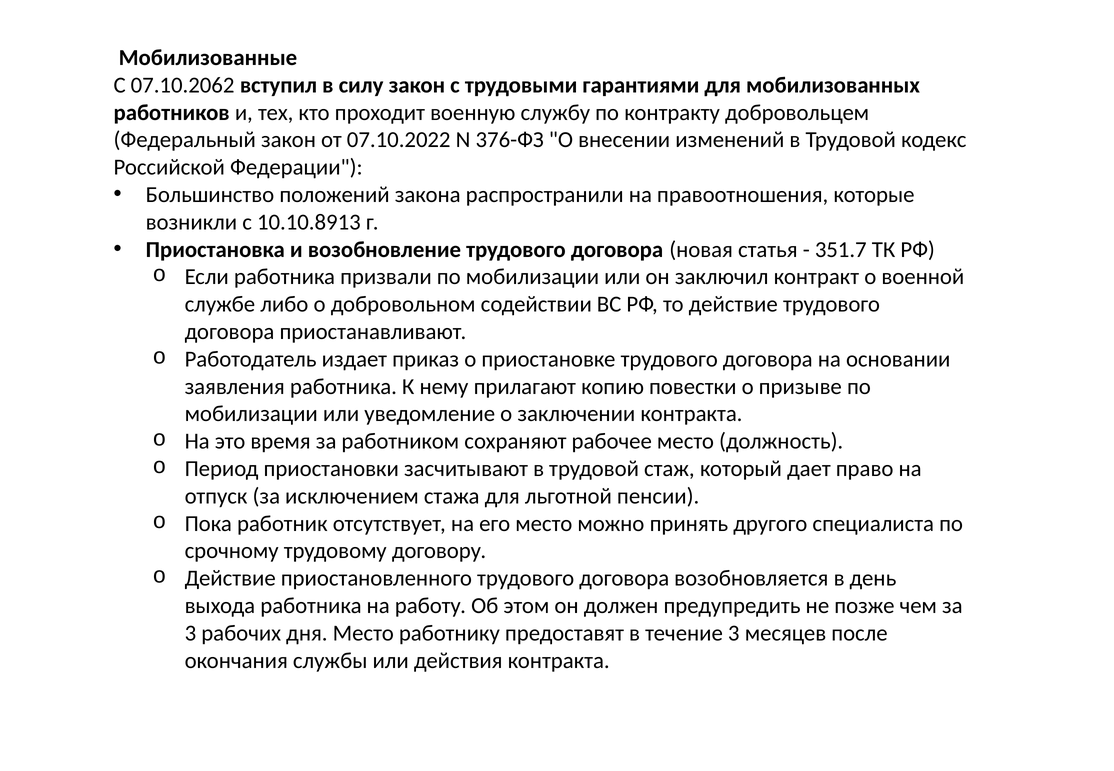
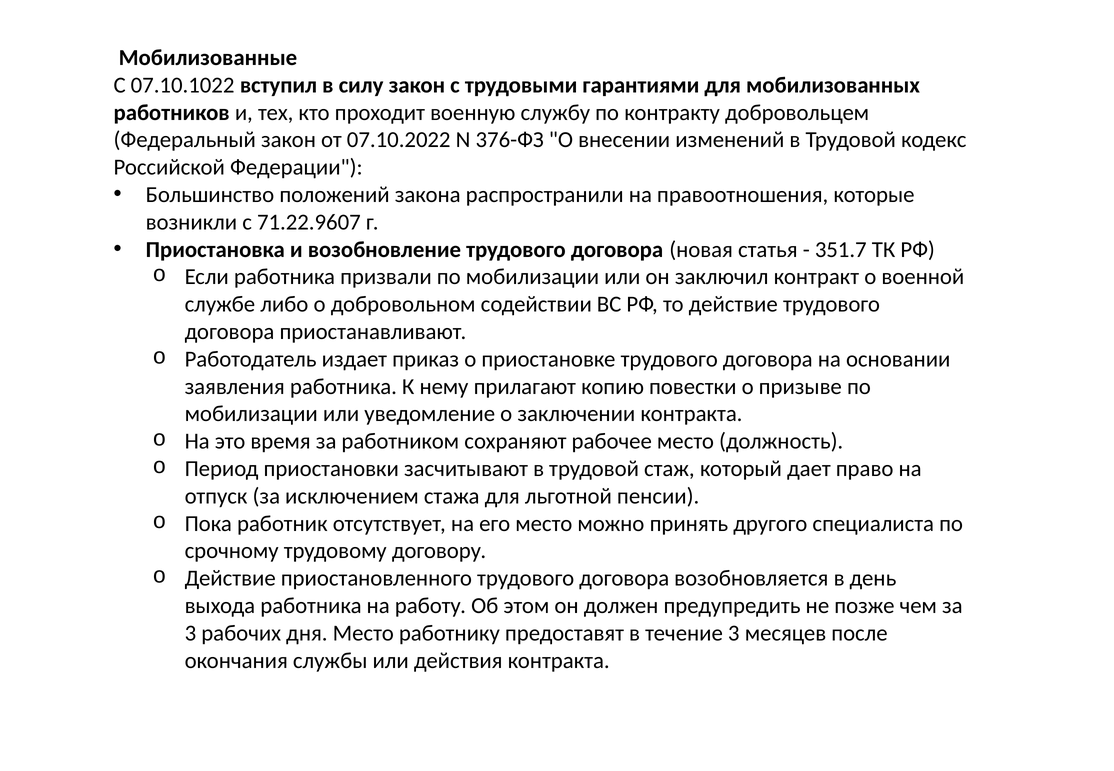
07.10.2062: 07.10.2062 -> 07.10.1022 (183, 85)
10.10.8913: 10.10.8913 -> 71.22.9607 (309, 222)
